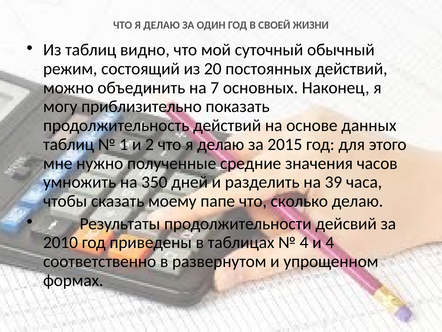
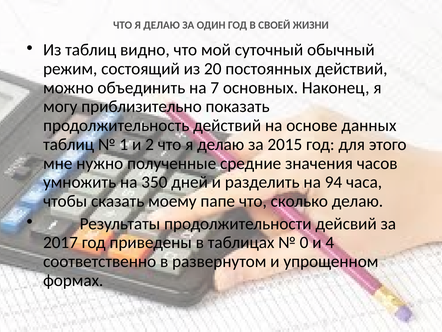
39: 39 -> 94 (333, 182)
2010: 2010 -> 2017 (60, 242)
4: 4 -> 0 (304, 242)
